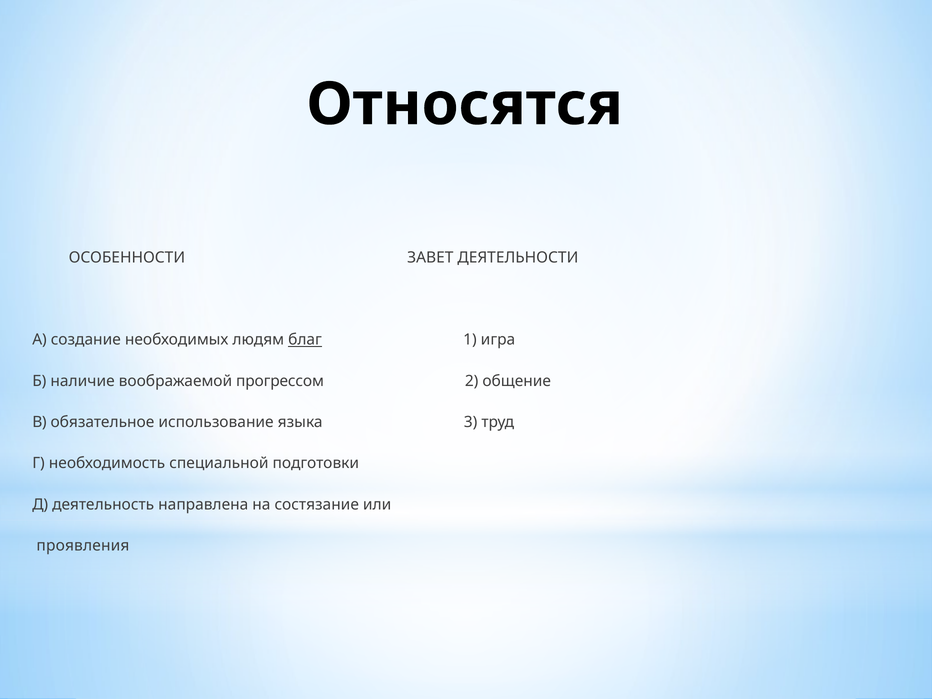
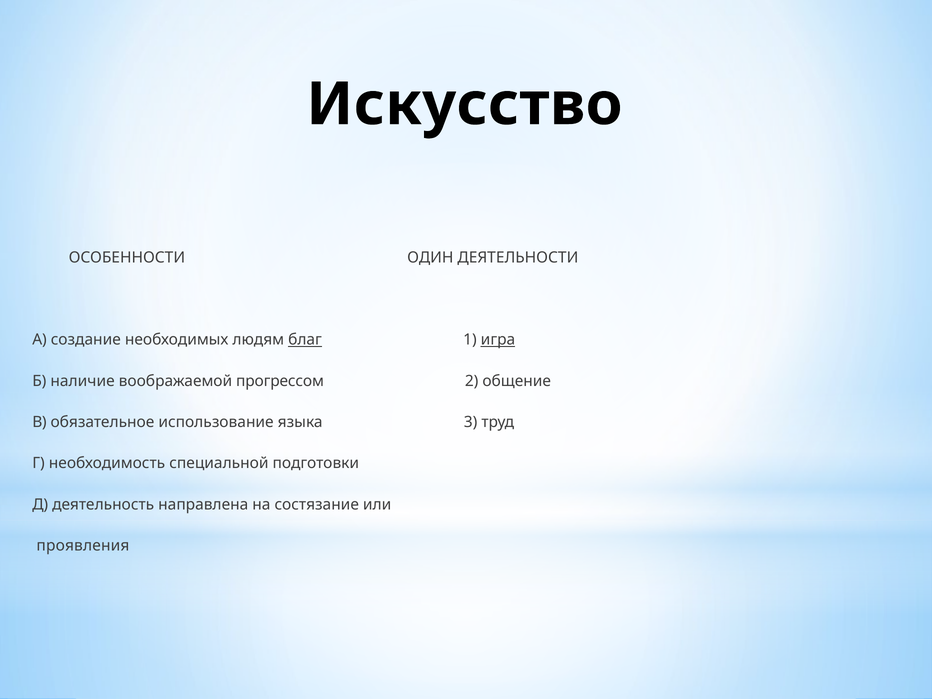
Относятся: Относятся -> Искусство (464, 104)
ЗАВЕТ: ЗАВЕТ -> ОДИН (430, 257)
игра underline: none -> present (498, 340)
